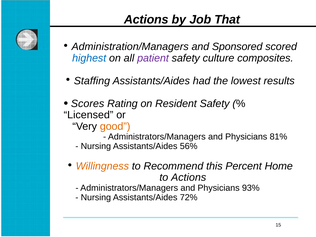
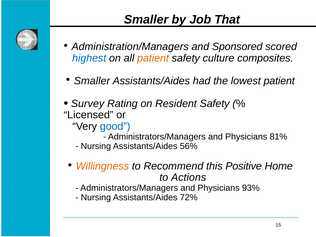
Actions: Actions -> Smaller (146, 20)
patient colour: purple -> orange (153, 58)
Staffing: Staffing -> Smaller (92, 81)
lowest results: results -> patient (279, 81)
Scores: Scores -> Survey (88, 104)
good colour: orange -> blue (115, 126)
Percent: Percent -> Positive (244, 166)
